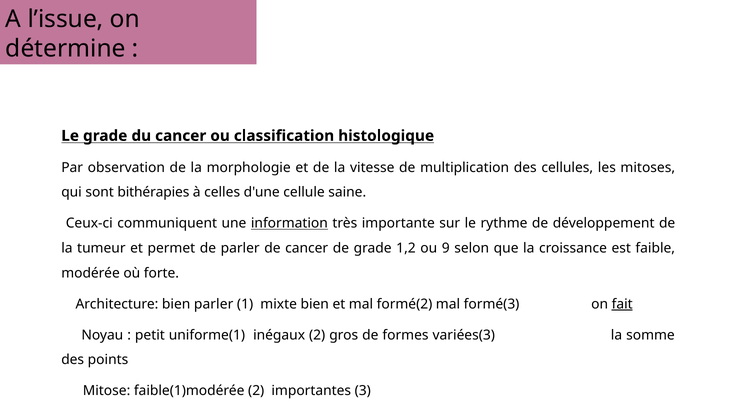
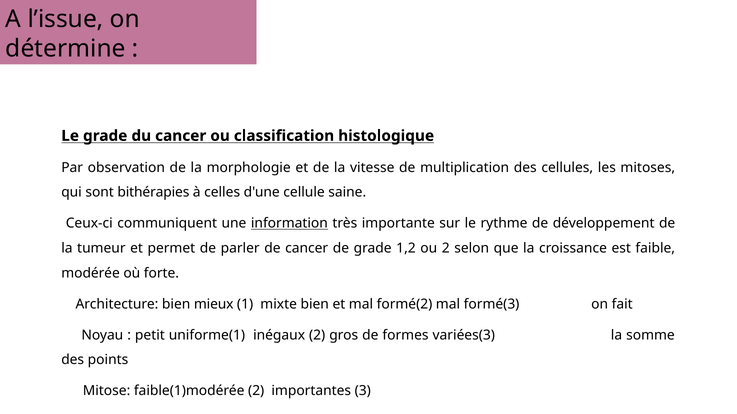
ou 9: 9 -> 2 (446, 249)
bien parler: parler -> mieux (214, 304)
fait underline: present -> none (622, 304)
